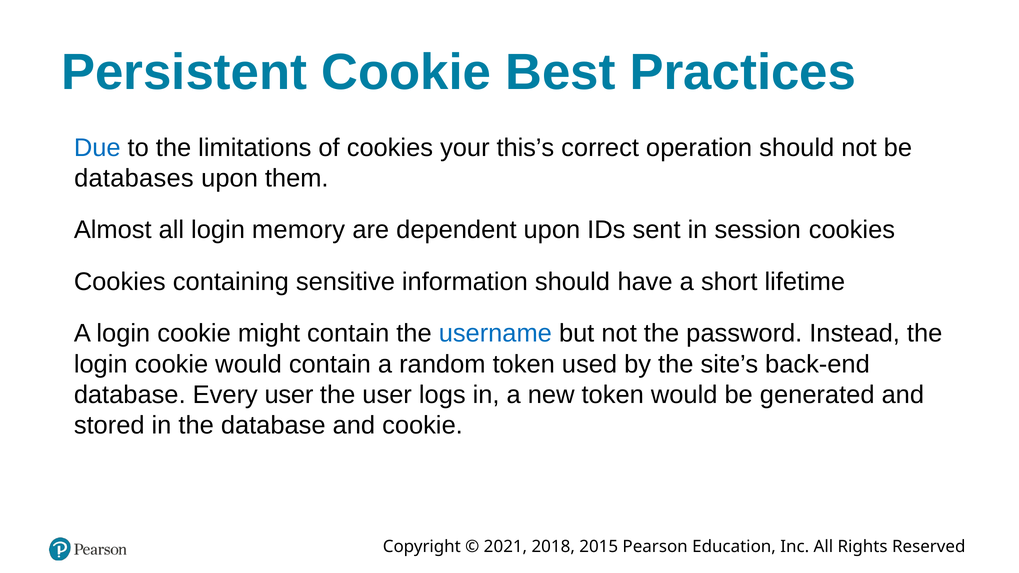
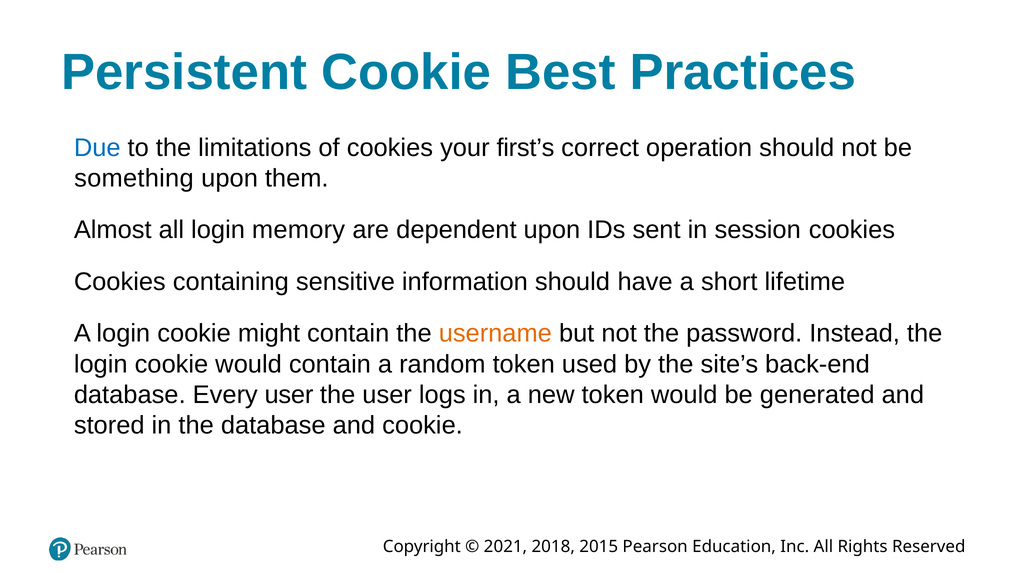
this’s: this’s -> first’s (525, 148)
databases: databases -> something (134, 178)
username colour: blue -> orange (495, 334)
